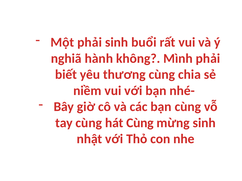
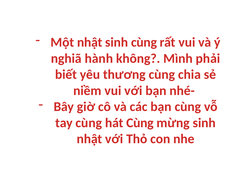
Một phải: phải -> nhật (90, 42)
sinh buổi: buổi -> cùng (144, 42)
